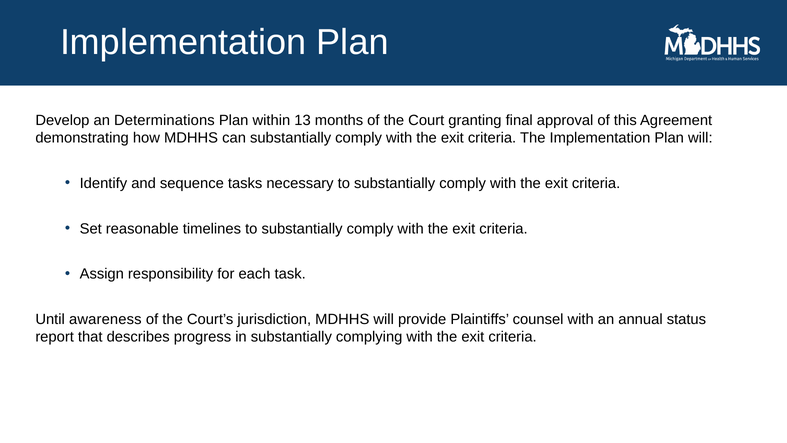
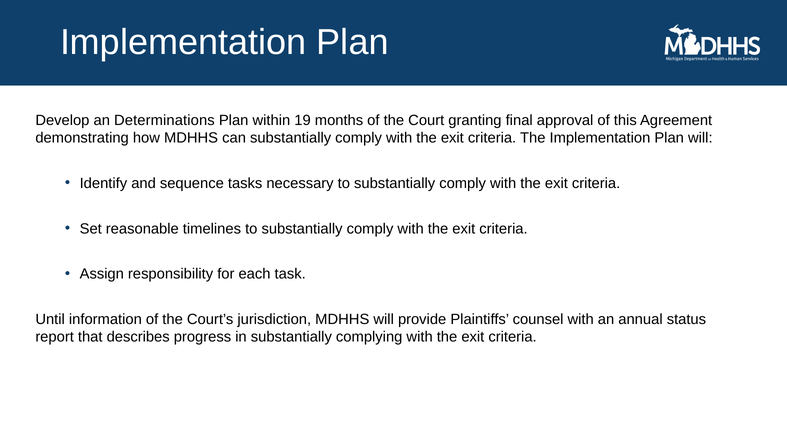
13: 13 -> 19 (303, 120)
awareness: awareness -> information (105, 319)
